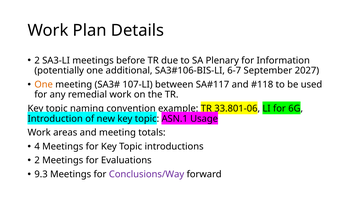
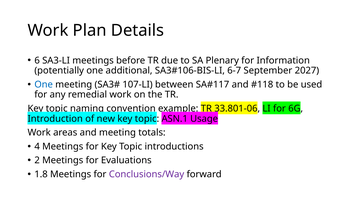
2: 2 -> 6 (37, 61)
One colour: orange -> blue (44, 85)
9.3: 9.3 -> 1.8 (41, 175)
